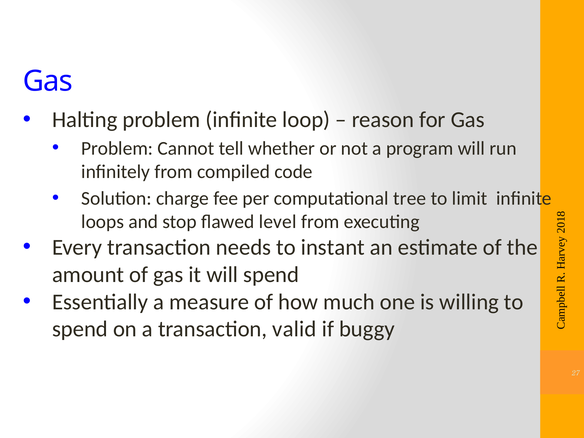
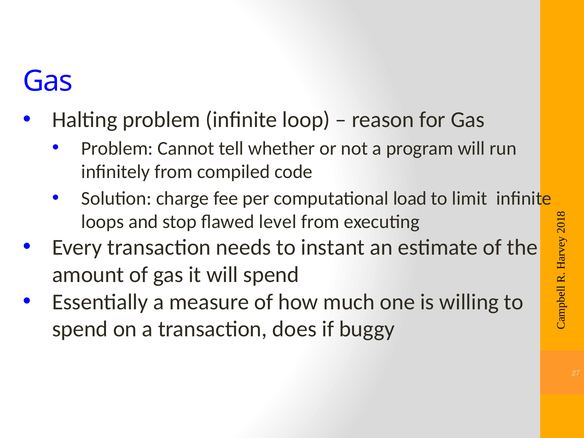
tree: tree -> load (410, 198)
valid: valid -> does (294, 329)
